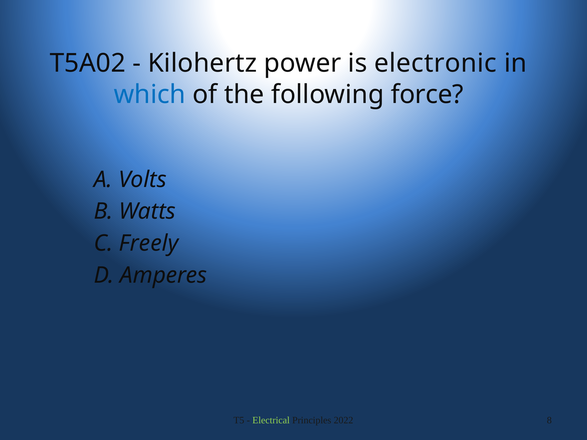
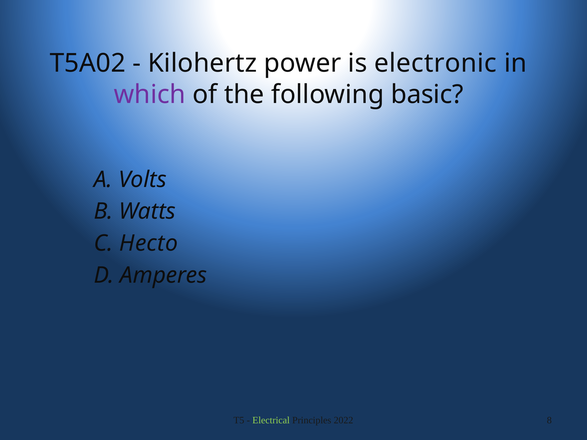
which colour: blue -> purple (150, 95)
force: force -> basic (427, 95)
Freely: Freely -> Hecto (149, 243)
